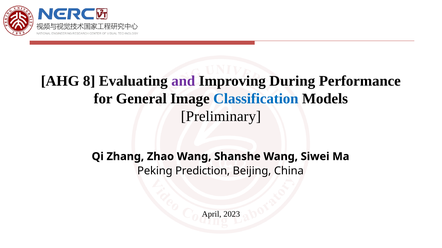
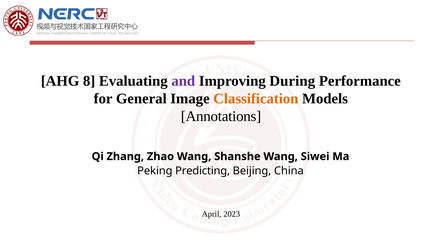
Classification colour: blue -> orange (256, 99)
Preliminary: Preliminary -> Annotations (221, 116)
Prediction: Prediction -> Predicting (203, 171)
